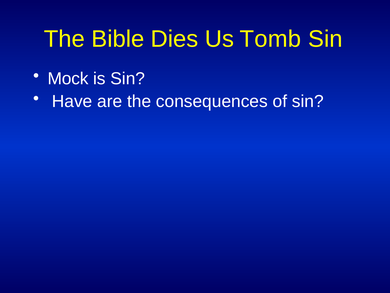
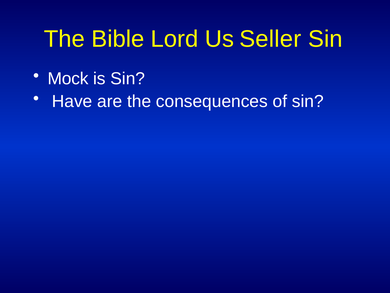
Dies: Dies -> Lord (174, 39)
Tomb: Tomb -> Seller (270, 39)
